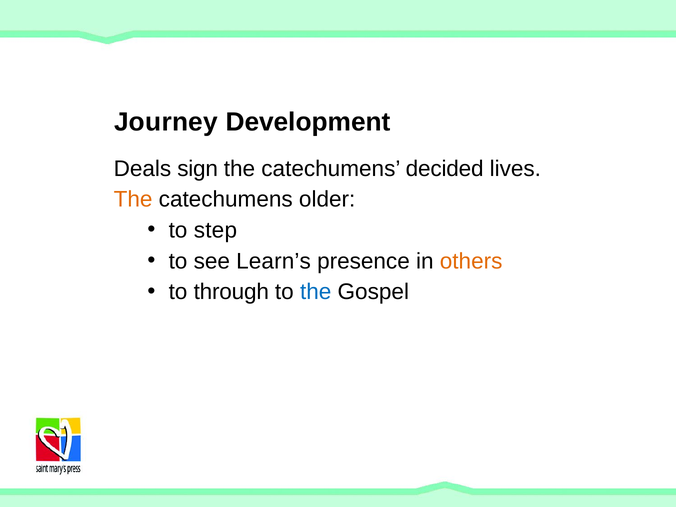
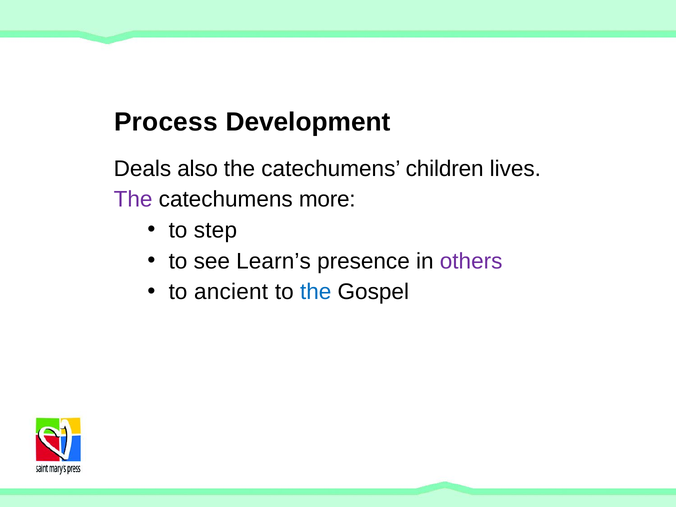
Journey: Journey -> Process (166, 122)
sign: sign -> also (198, 169)
decided: decided -> children (445, 169)
The colour: orange -> purple (133, 199)
older: older -> more (327, 199)
others colour: orange -> purple (471, 261)
through: through -> ancient (231, 292)
